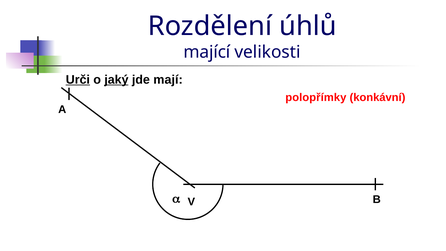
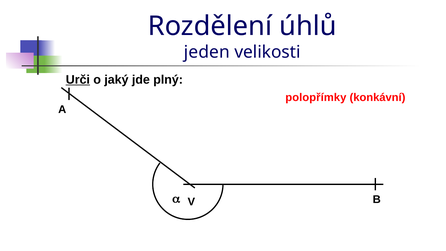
mající: mající -> jeden (207, 52)
jaký underline: present -> none (116, 80)
mají: mají -> plný (168, 80)
